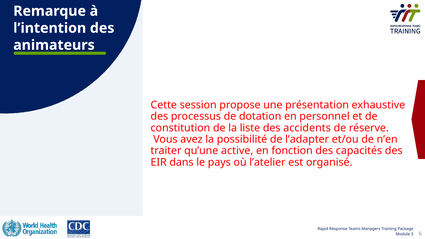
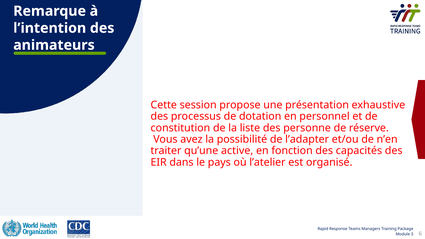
accidents: accidents -> personne (307, 128)
